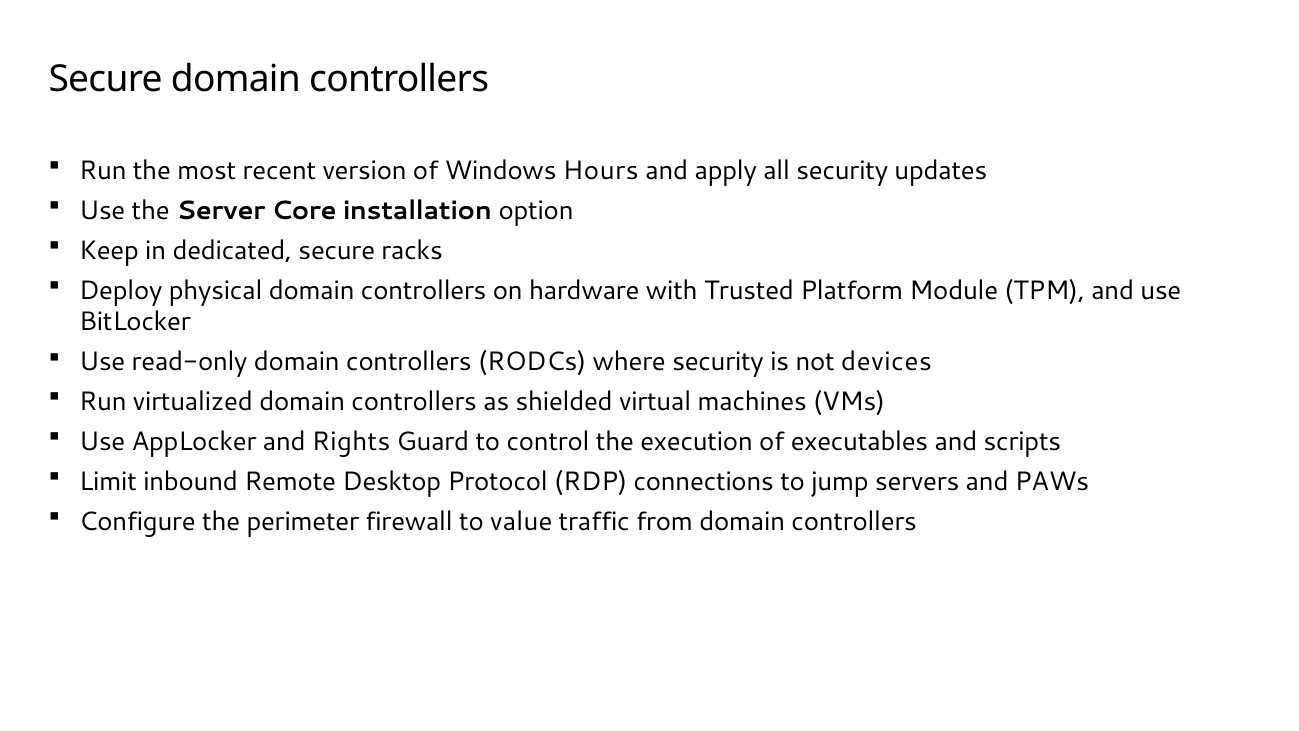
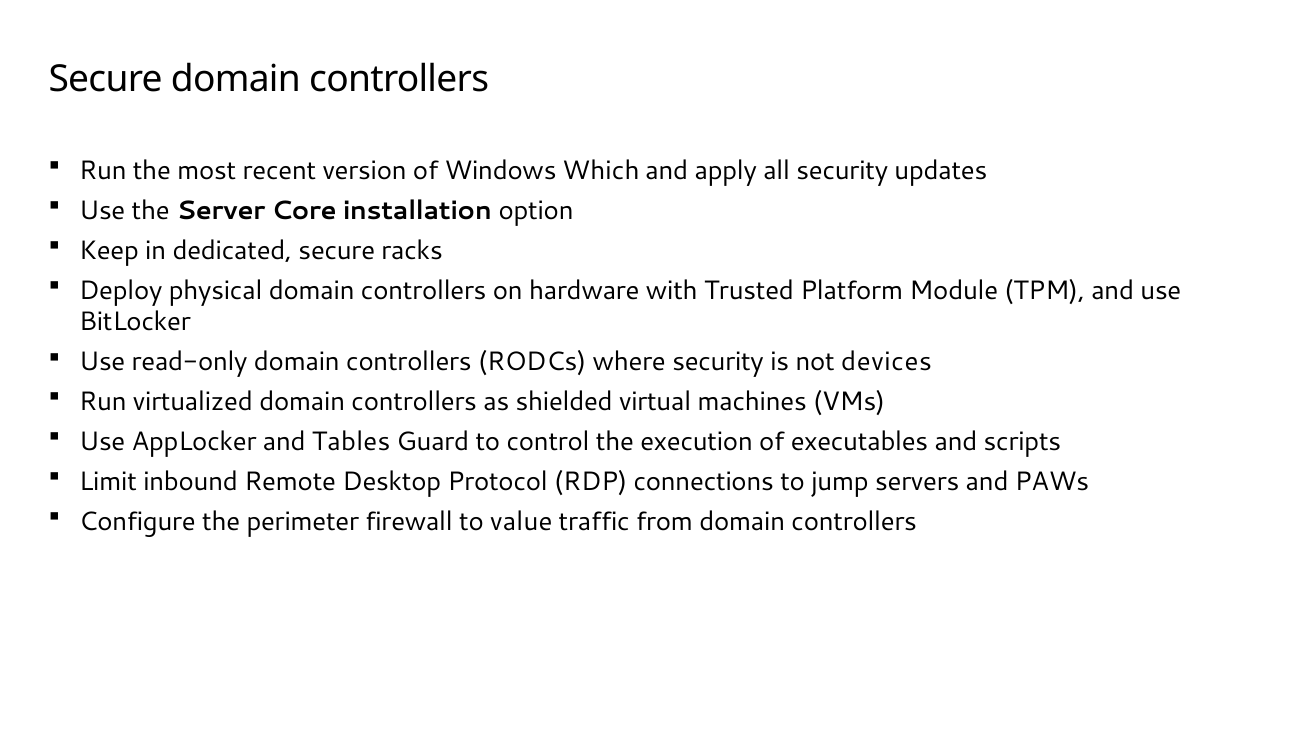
Hours: Hours -> Which (601, 171)
Rights: Rights -> Tables (351, 441)
